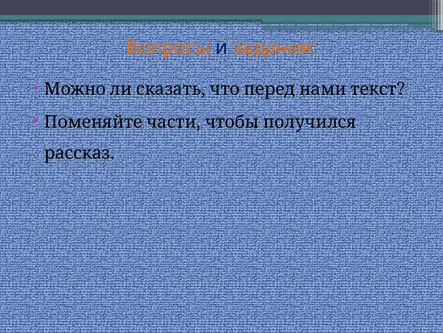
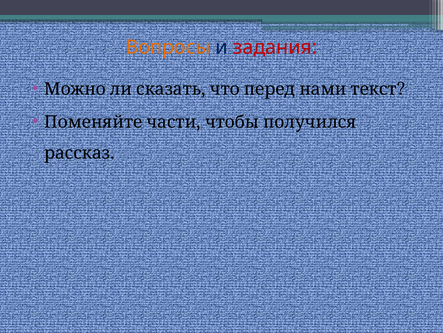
задания colour: orange -> red (275, 47)
